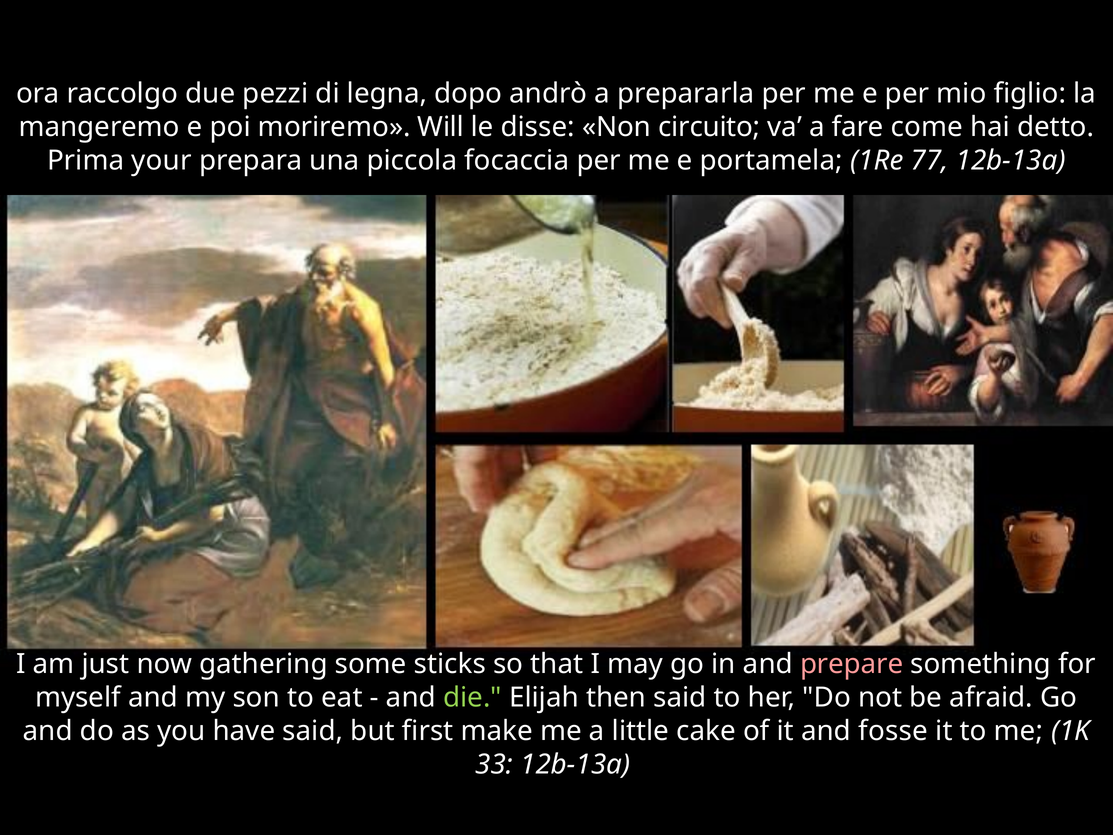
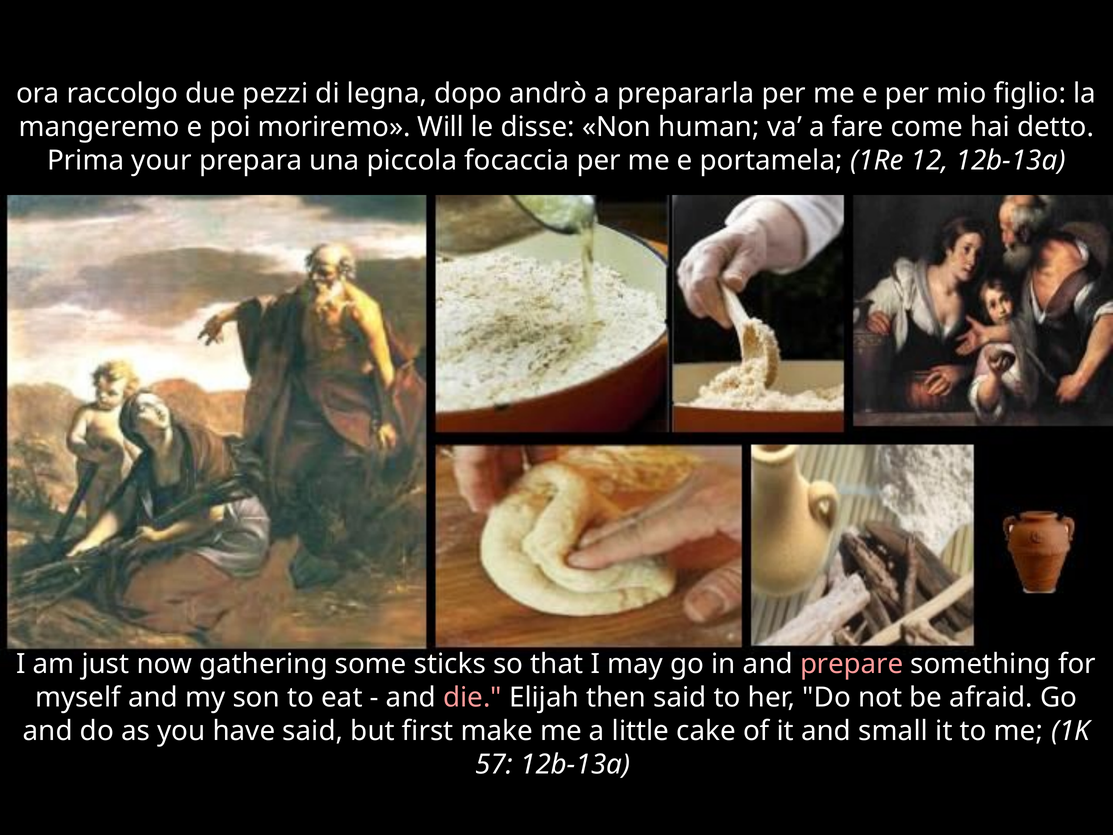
circuito: circuito -> human (709, 127)
77: 77 -> 12 (930, 161)
die colour: light green -> pink (472, 697)
fosse: fosse -> small (893, 731)
33: 33 -> 57 (494, 764)
